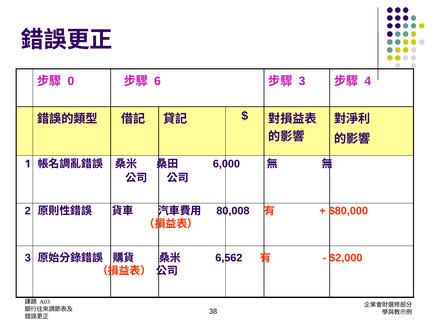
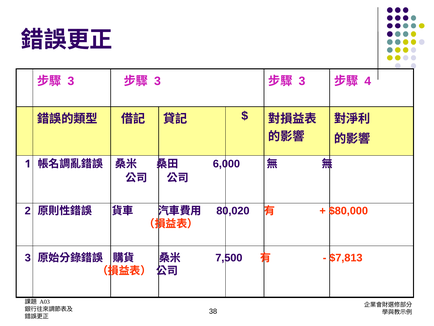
0: 0 -> 3 (71, 81)
6: 6 -> 3 (157, 81)
80,008: 80,008 -> 80,020 (233, 211)
6,562: 6,562 -> 7,500 (229, 258)
$2,000: $2,000 -> $7,813 (346, 258)
